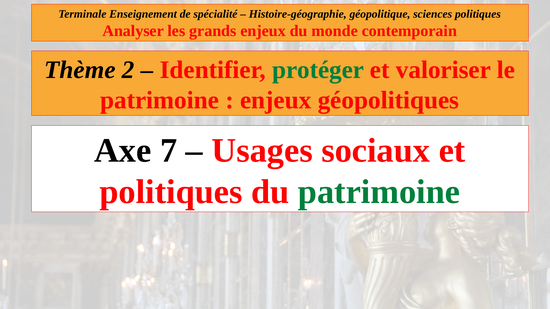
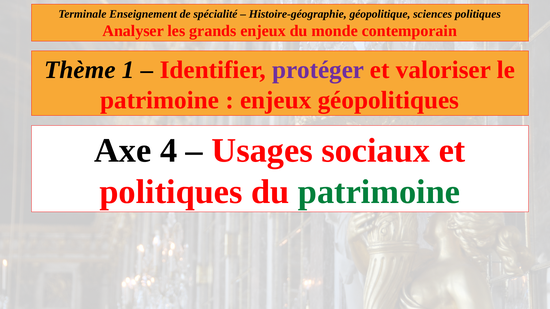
2: 2 -> 1 (128, 70)
protéger colour: green -> purple (318, 70)
7: 7 -> 4 (169, 151)
